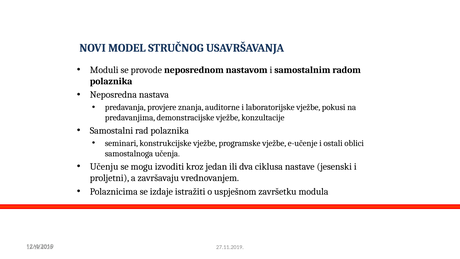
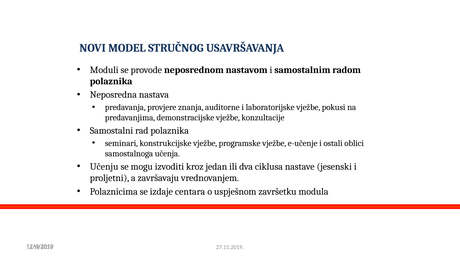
istražiti: istražiti -> centara (190, 191)
